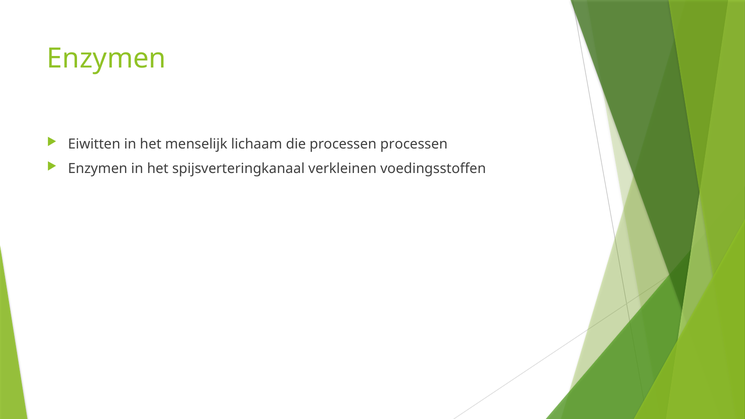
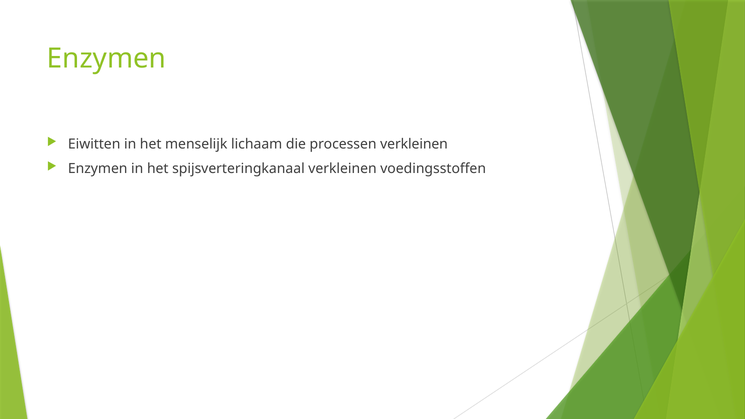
processen processen: processen -> verkleinen (414, 144)
